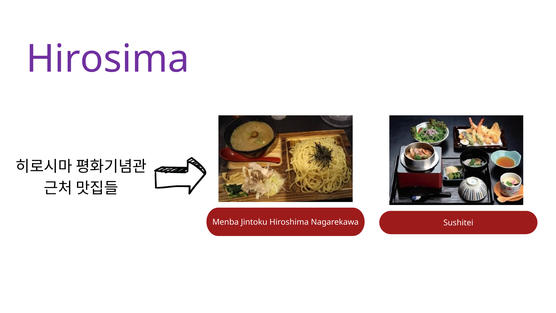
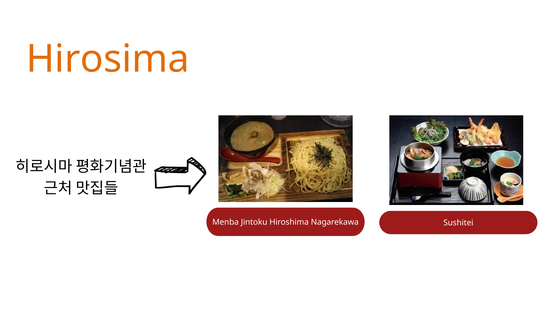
Hirosima colour: purple -> orange (108, 59)
